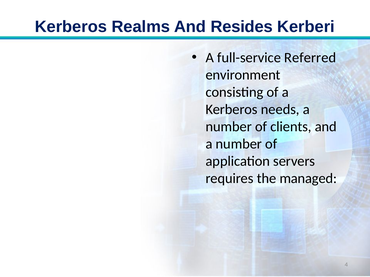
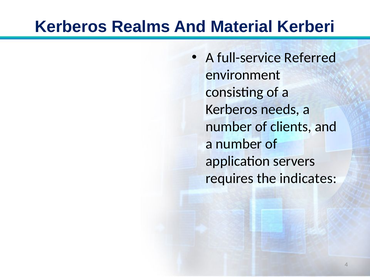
Resides: Resides -> Material (242, 27)
managed: managed -> indicates (308, 179)
